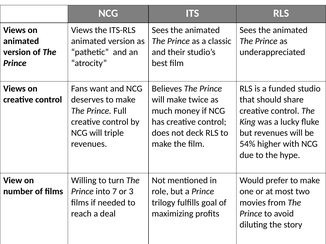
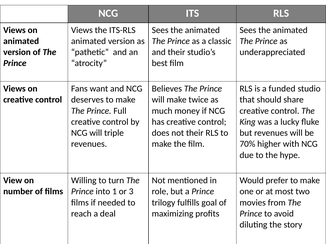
not deck: deck -> their (195, 133)
54%: 54% -> 70% (247, 144)
7: 7 -> 1 (115, 192)
